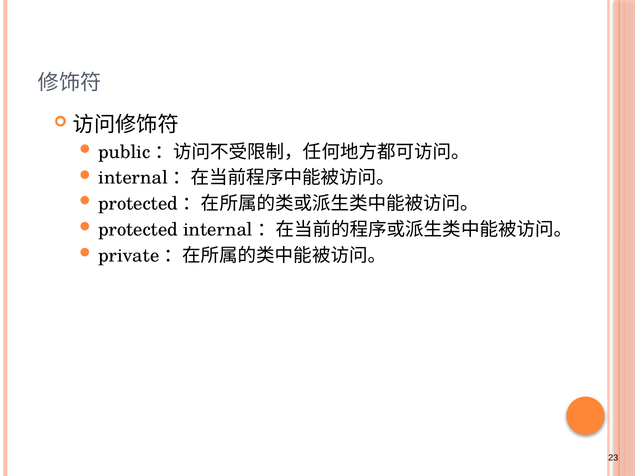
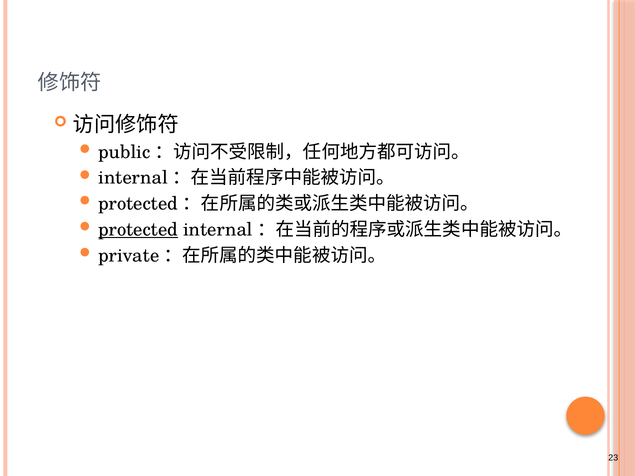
protected underline: none -> present (138, 230)
